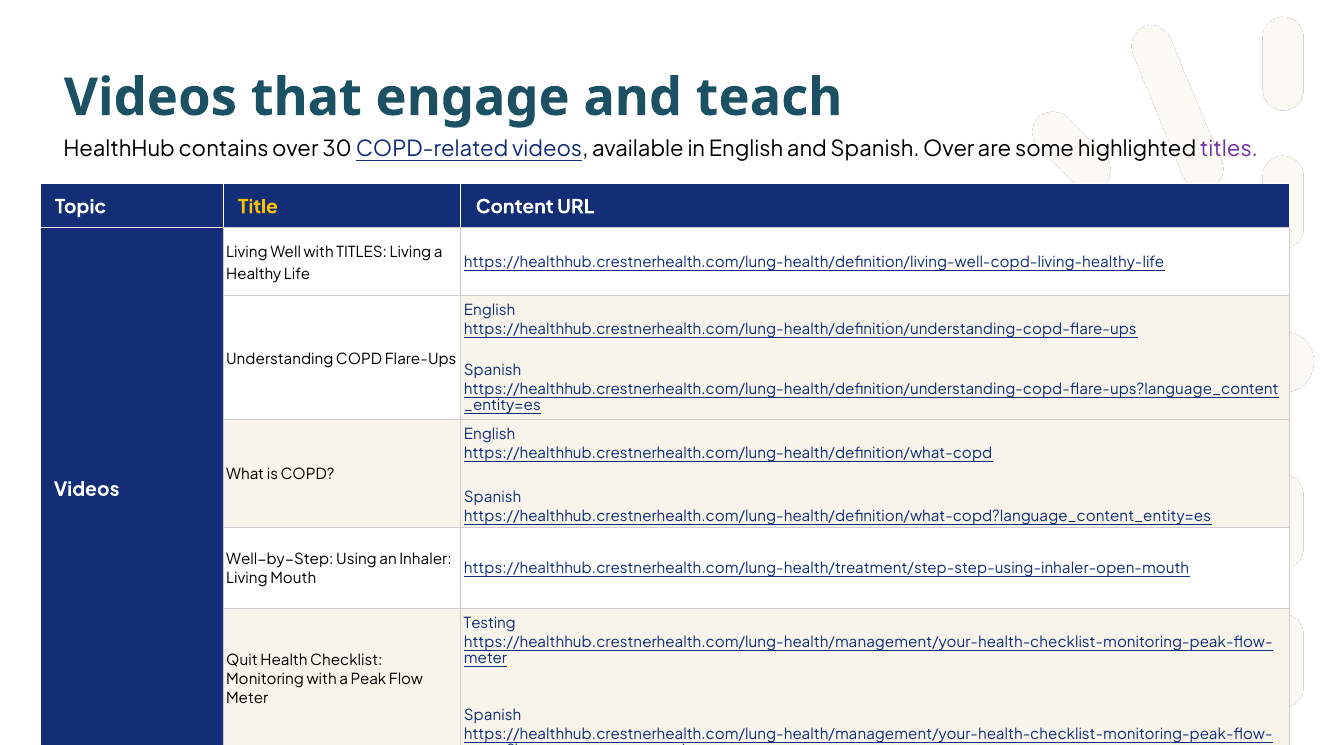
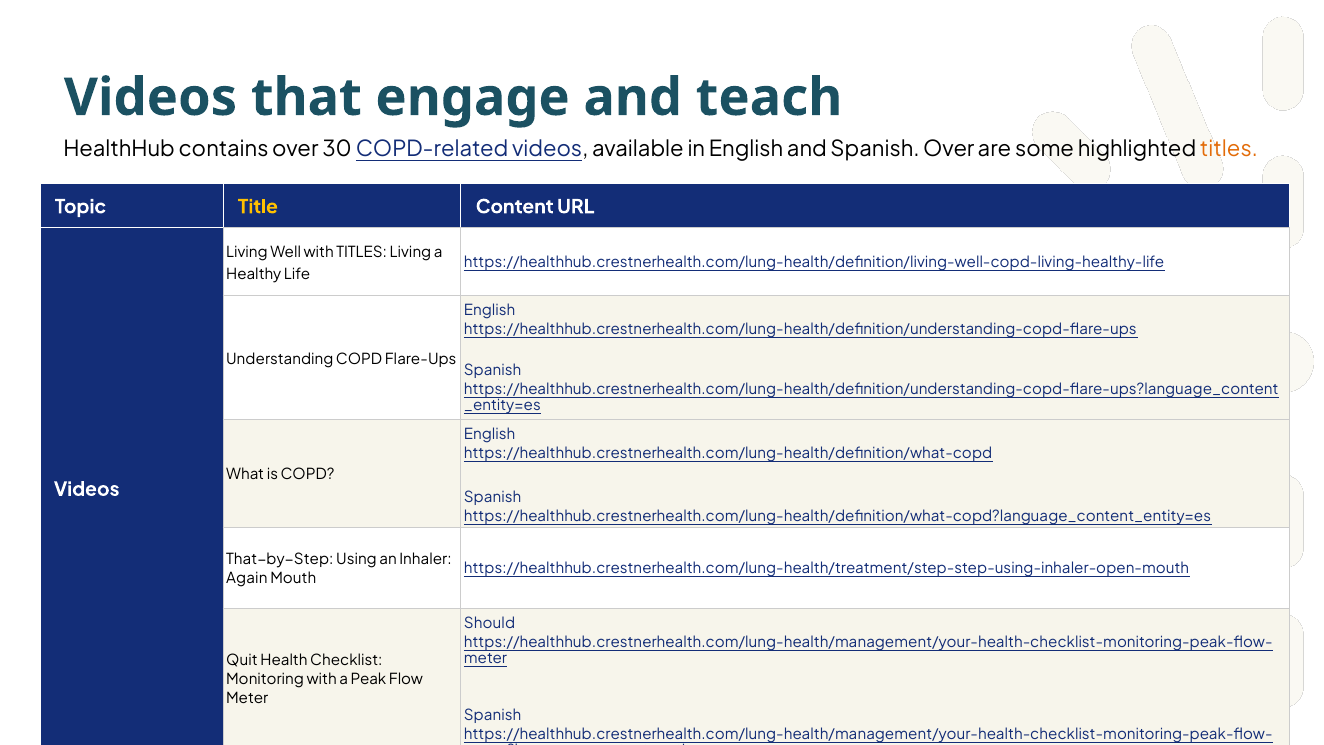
titles colour: purple -> orange (1229, 149)
Well-by-Step: Well-by-Step -> That-by-Step (280, 559)
Living: Living -> Again (247, 578)
Testing: Testing -> Should (490, 623)
